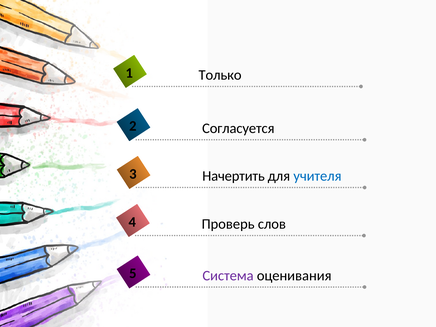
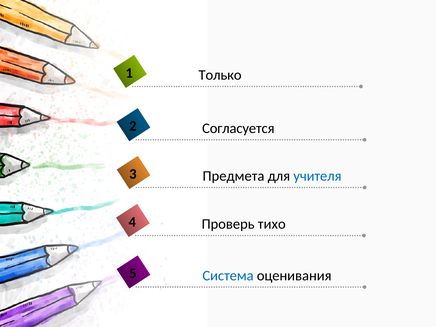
Начертить: Начертить -> Предмета (233, 176)
слов: слов -> тихо (272, 224)
Система colour: purple -> blue (228, 276)
